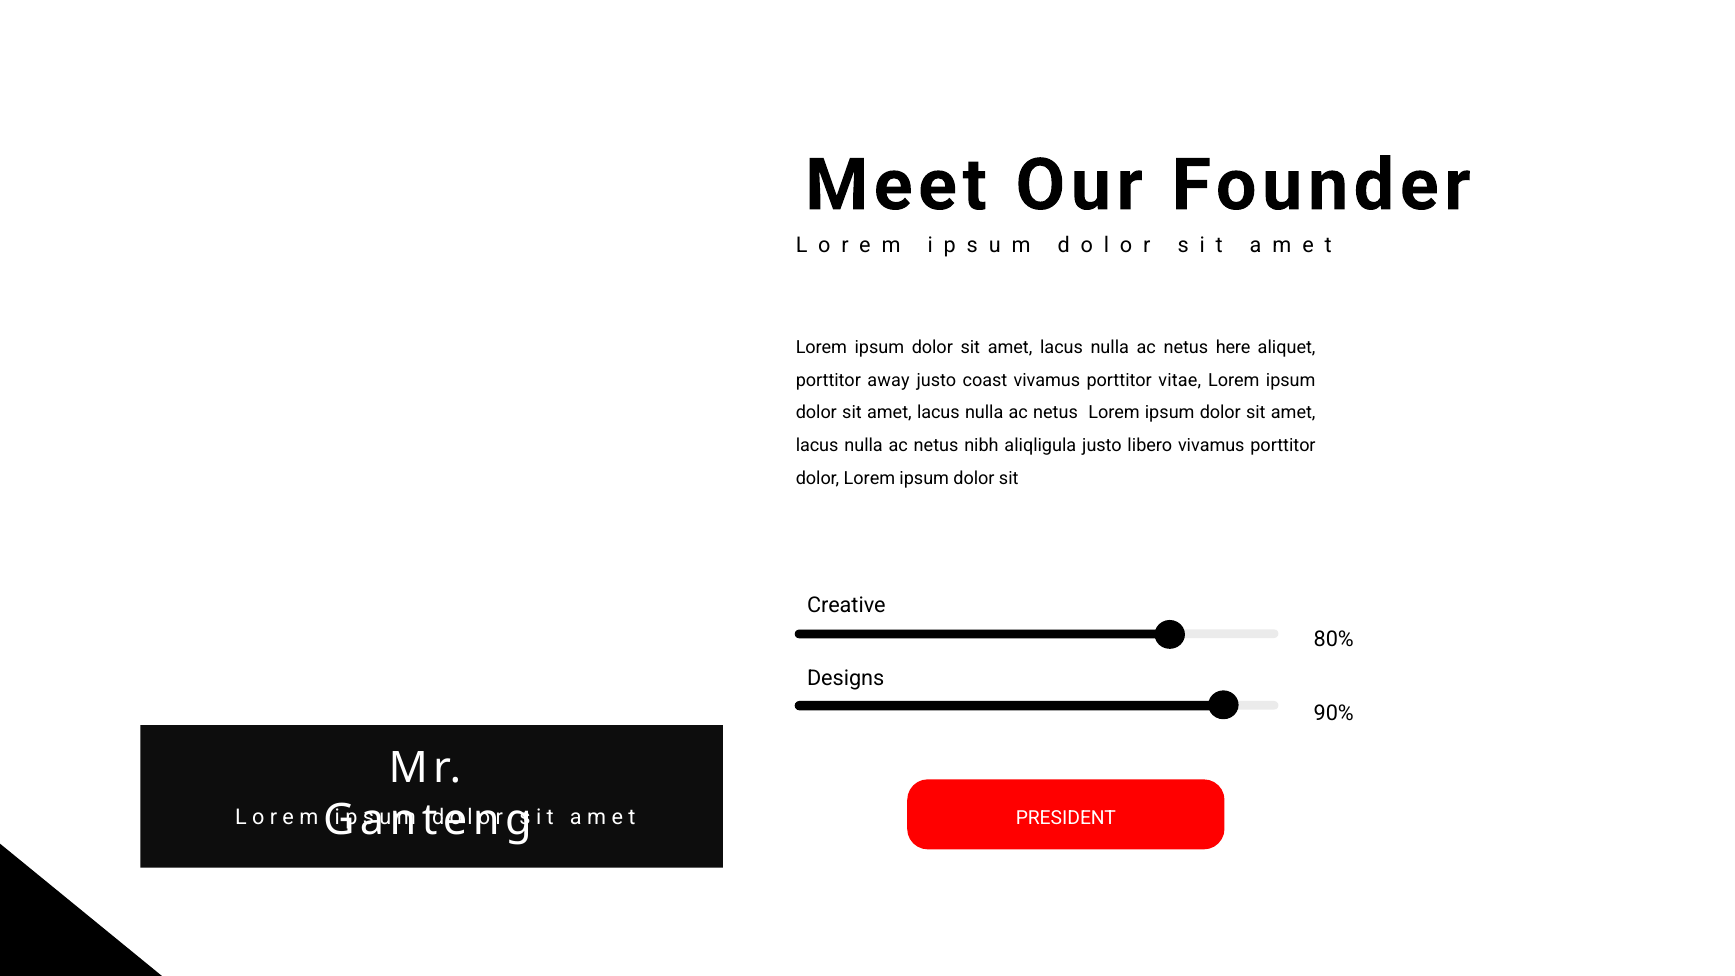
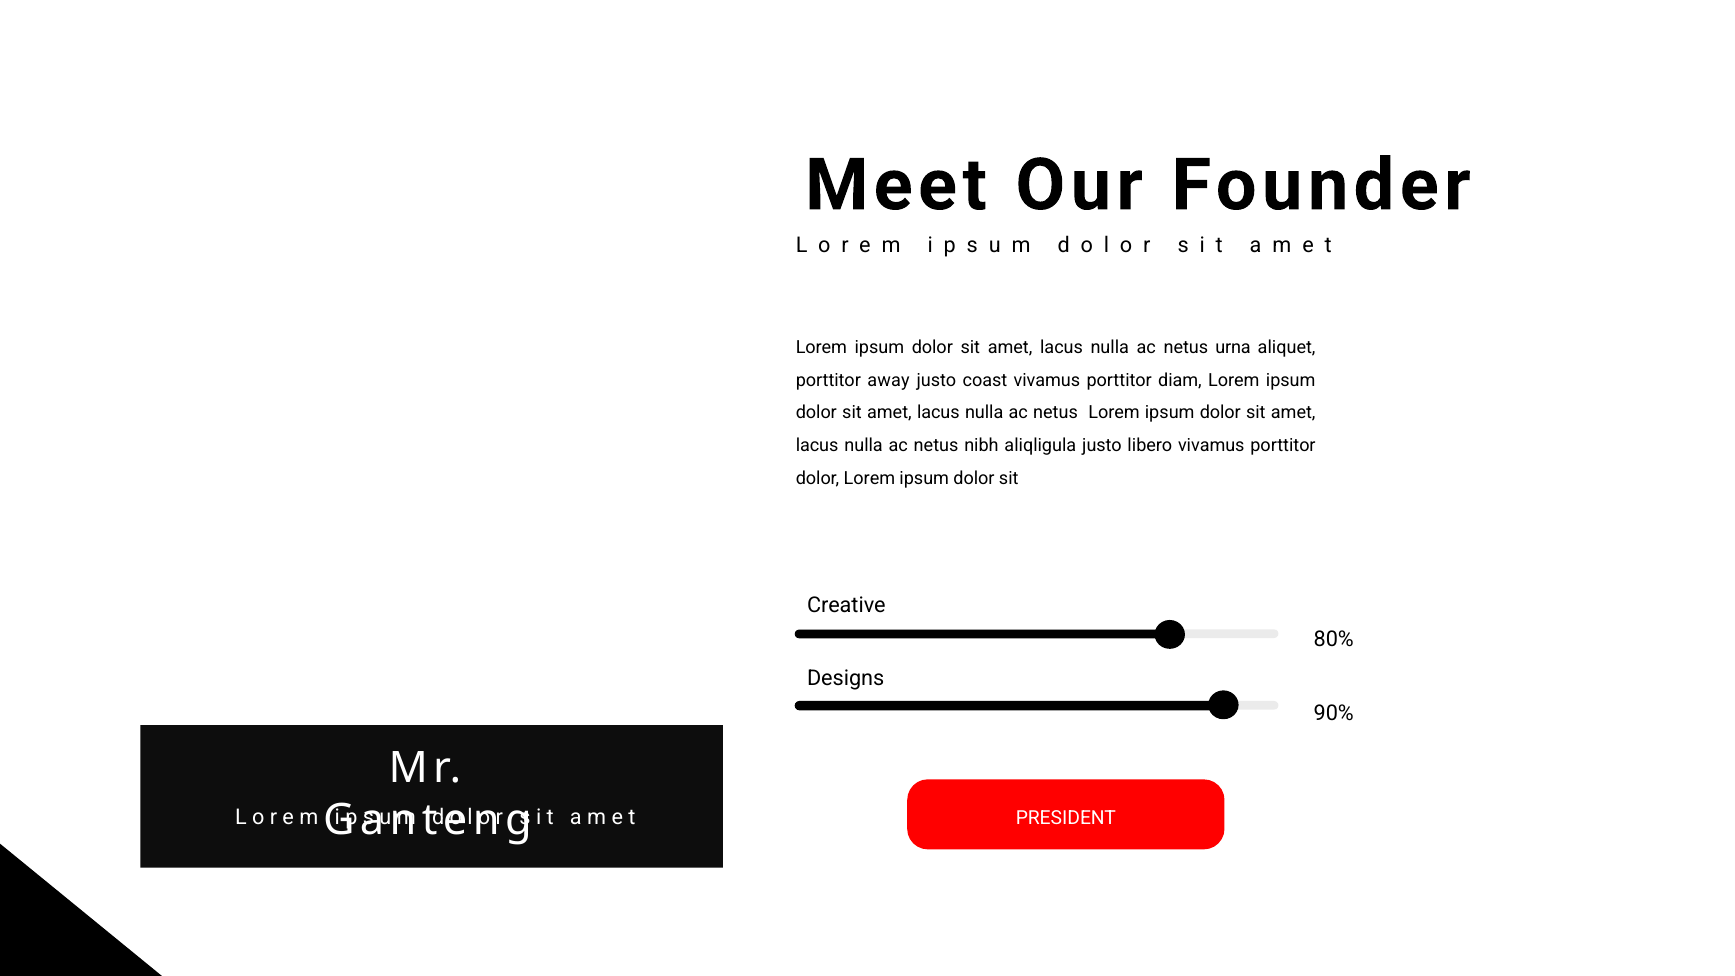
here: here -> urna (1233, 348)
vitae: vitae -> diam (1180, 380)
